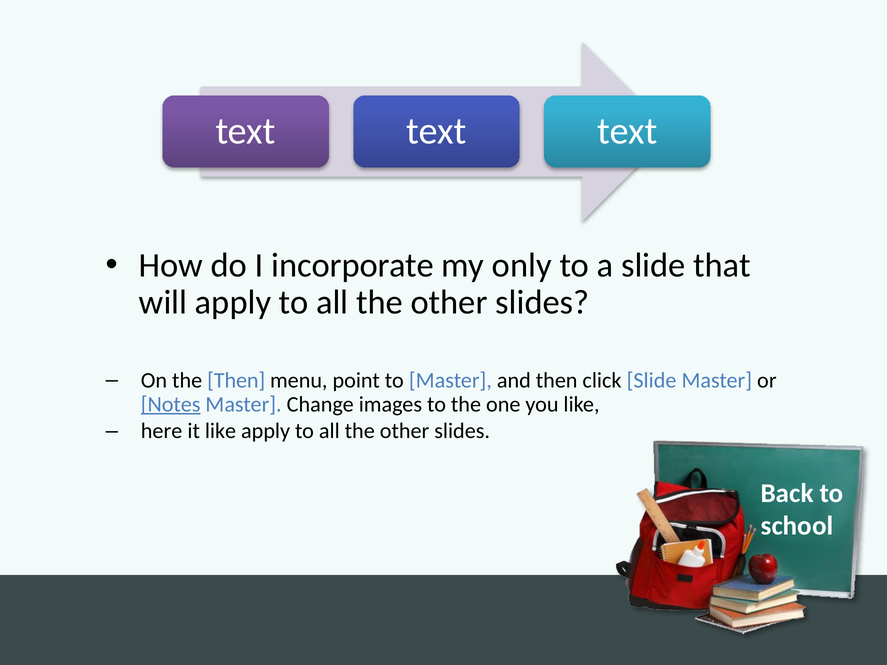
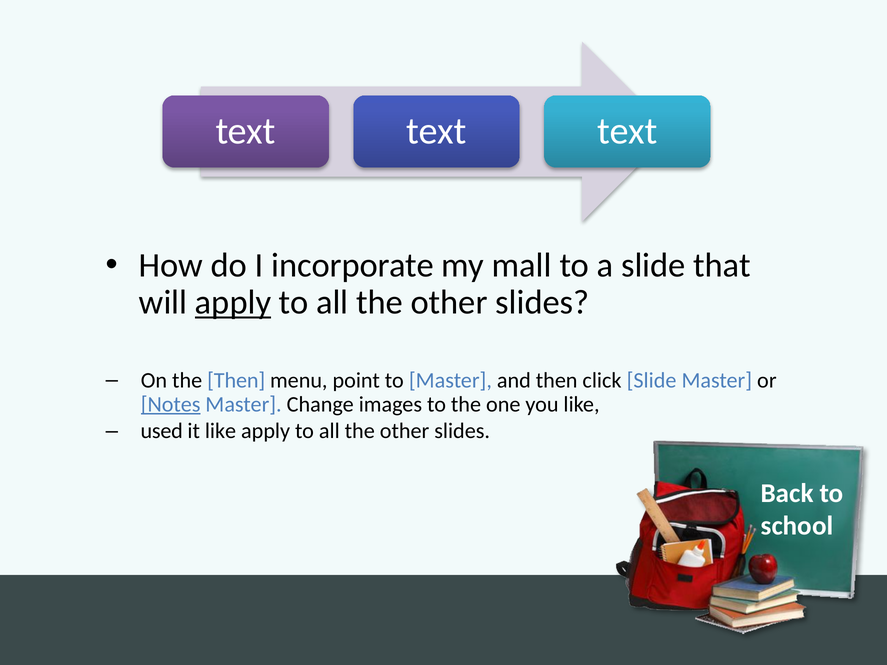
only: only -> mall (522, 265)
apply underline: none -> present (233, 303)
here: here -> used (162, 431)
